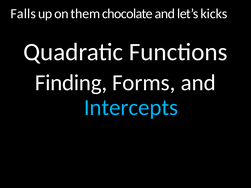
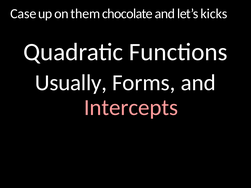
Falls: Falls -> Case (23, 14)
Finding: Finding -> Usually (71, 83)
Intercepts colour: light blue -> pink (131, 108)
